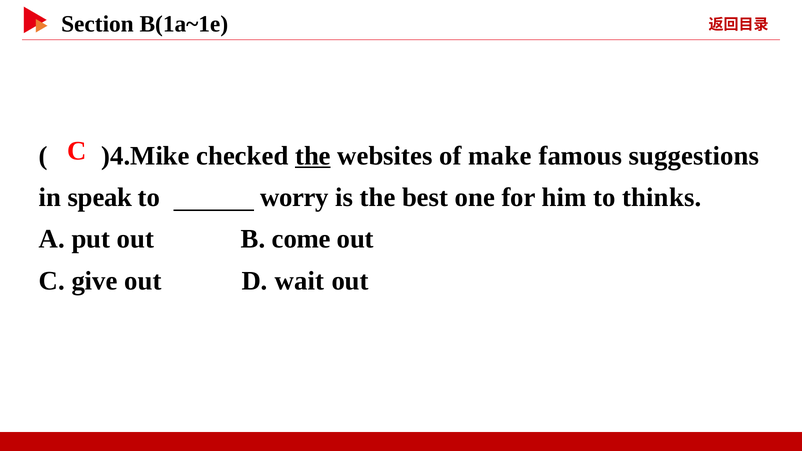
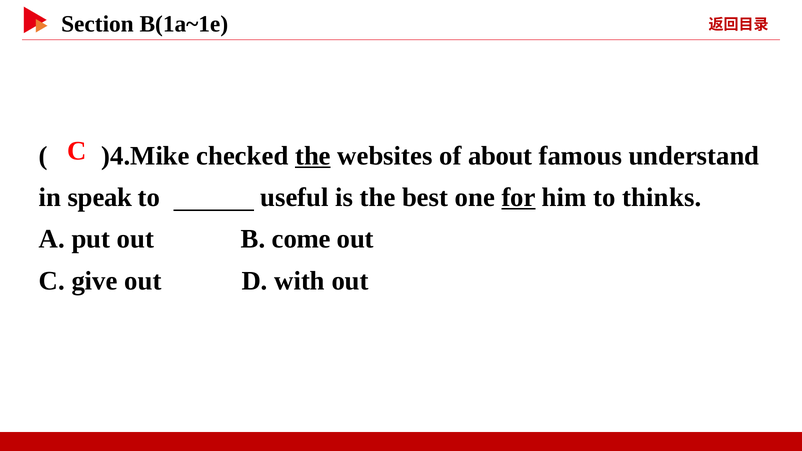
make: make -> about (500, 156)
suggestions: suggestions -> understand (694, 156)
worry: worry -> useful (294, 197)
for underline: none -> present (519, 197)
wait: wait -> with (300, 281)
